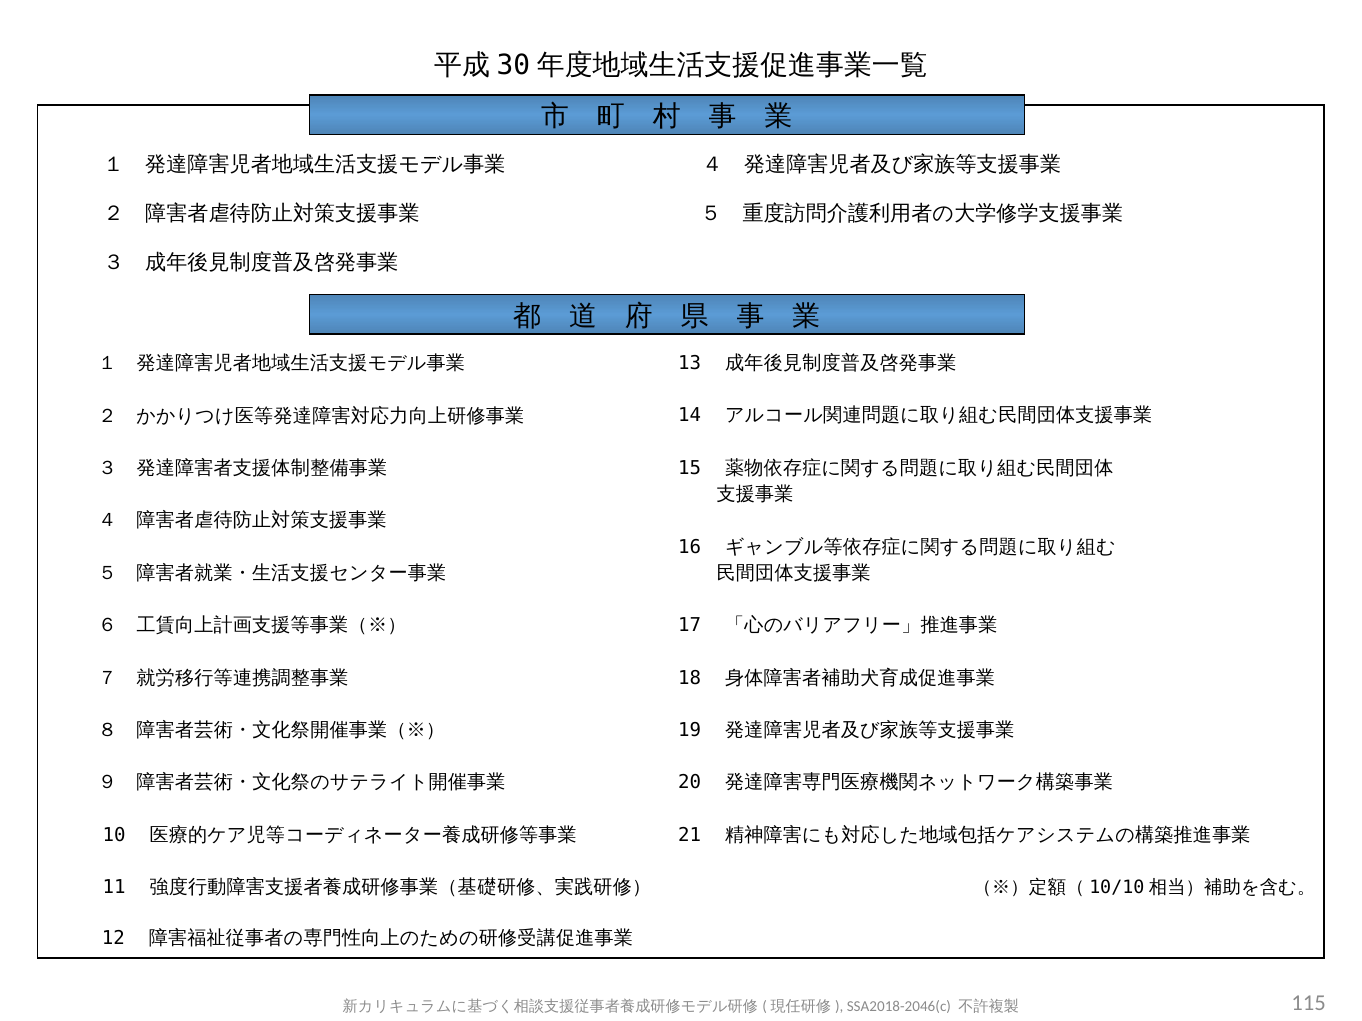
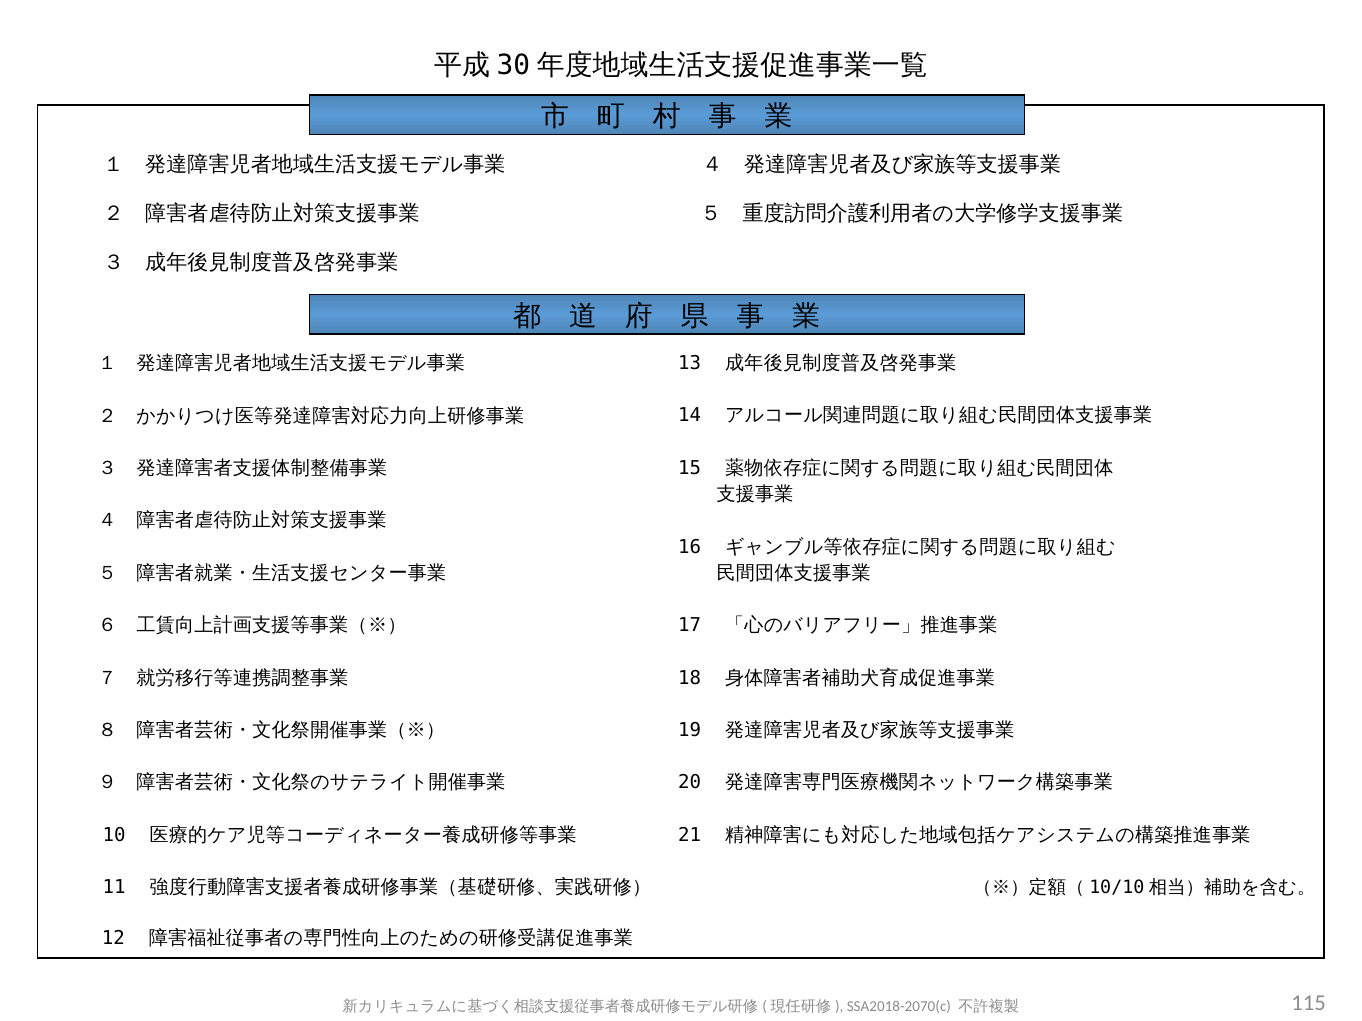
SSA2018-2046(c: SSA2018-2046(c -> SSA2018-2070(c (899, 1007)
